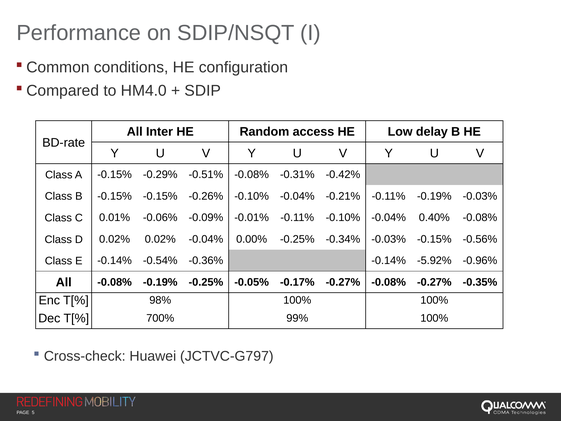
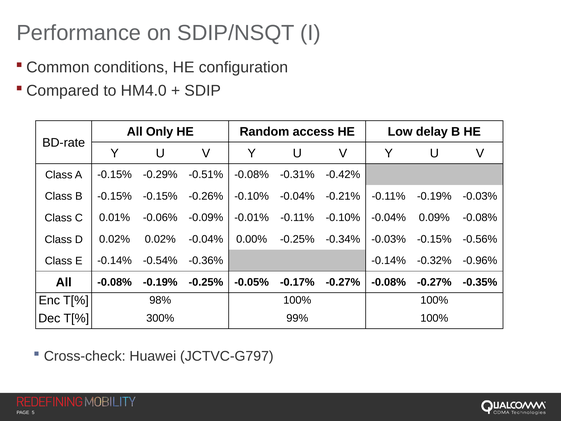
Inter: Inter -> Only (160, 132)
0.40%: 0.40% -> 0.09% (434, 217)
-5.92%: -5.92% -> -0.32% (434, 261)
700%: 700% -> 300% (160, 318)
